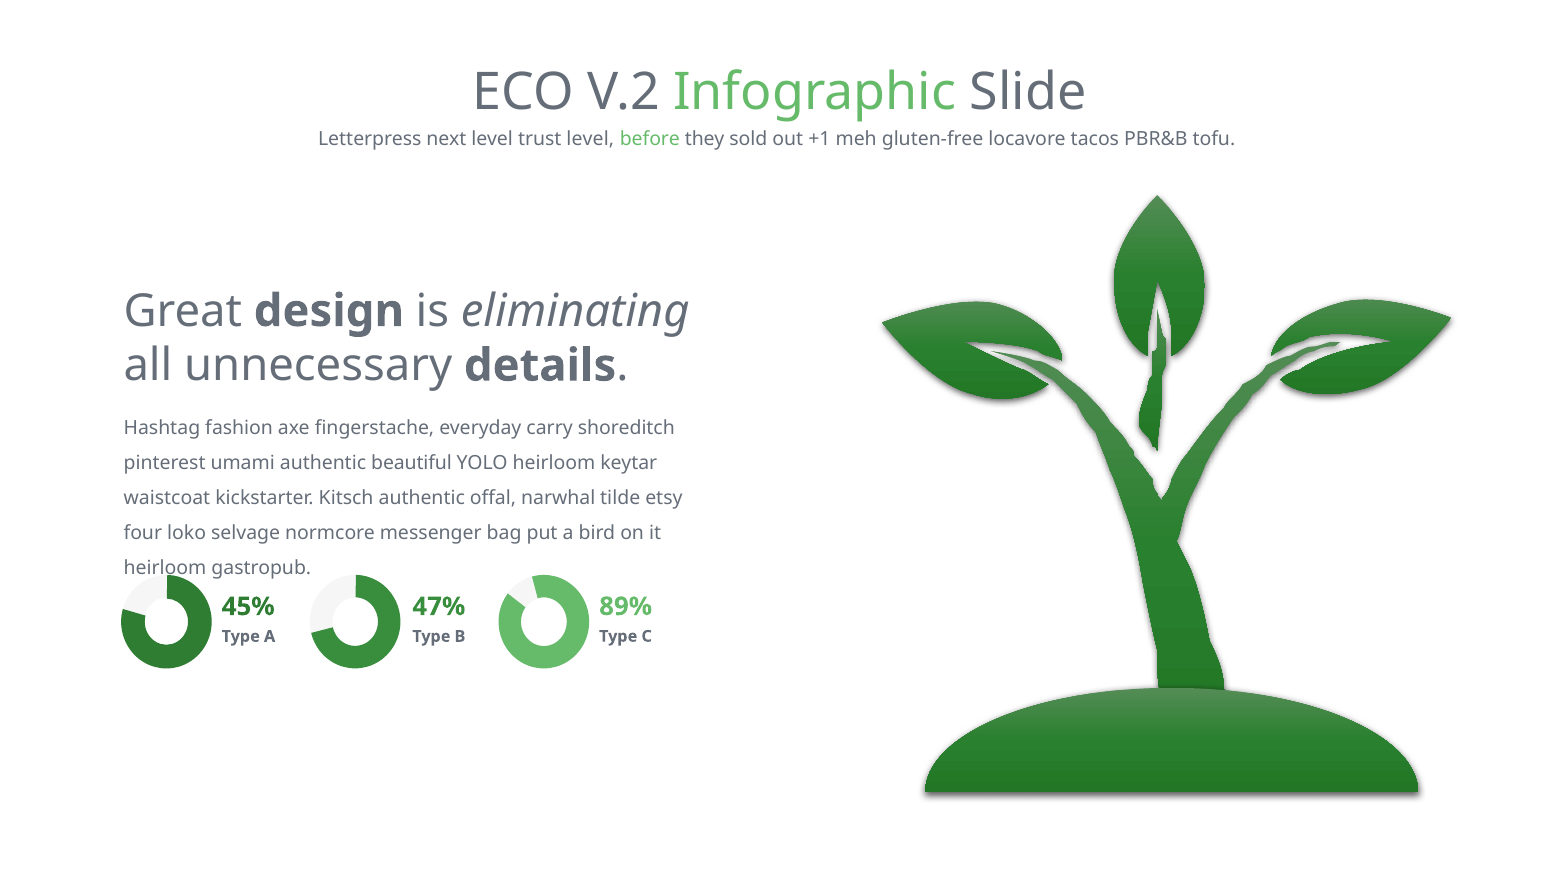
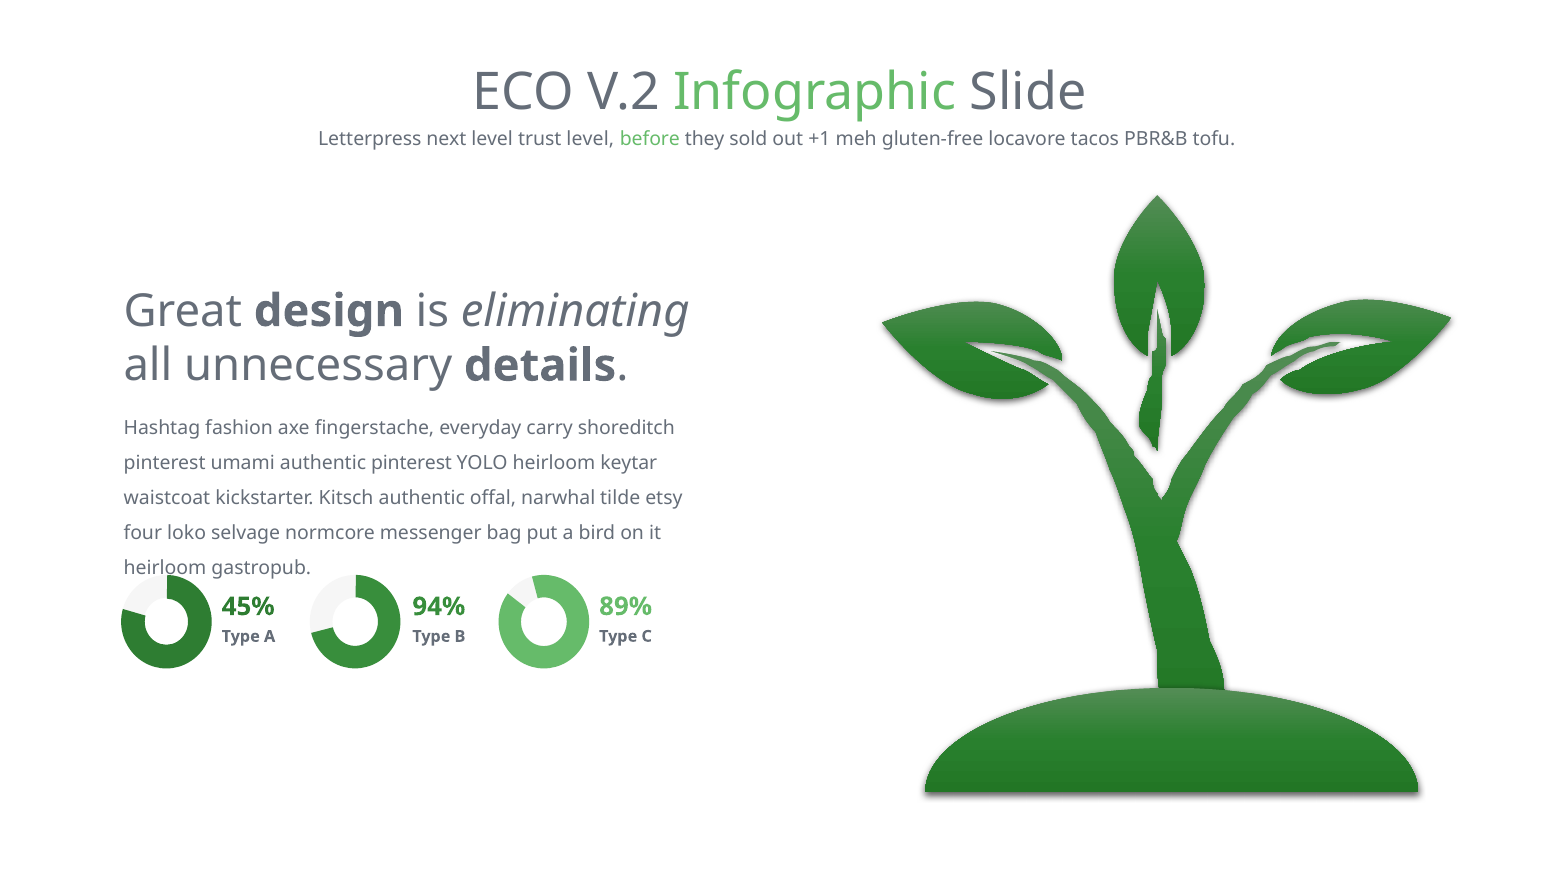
authentic beautiful: beautiful -> pinterest (412, 463)
47%: 47% -> 94% (439, 606)
